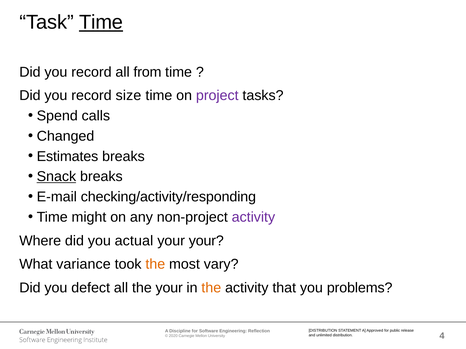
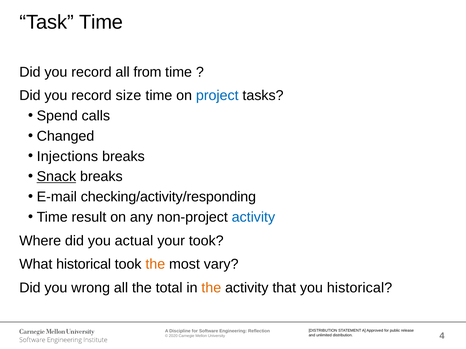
Time underline: present -> none (101, 22)
project colour: purple -> blue (217, 96)
Estimates: Estimates -> Injections (67, 157)
might: might -> result (89, 217)
activity colour: purple -> blue (253, 217)
your your: your -> took (206, 241)
What variance: variance -> historical (84, 265)
defect: defect -> wrong (91, 288)
the your: your -> total (169, 288)
you problems: problems -> historical (360, 288)
